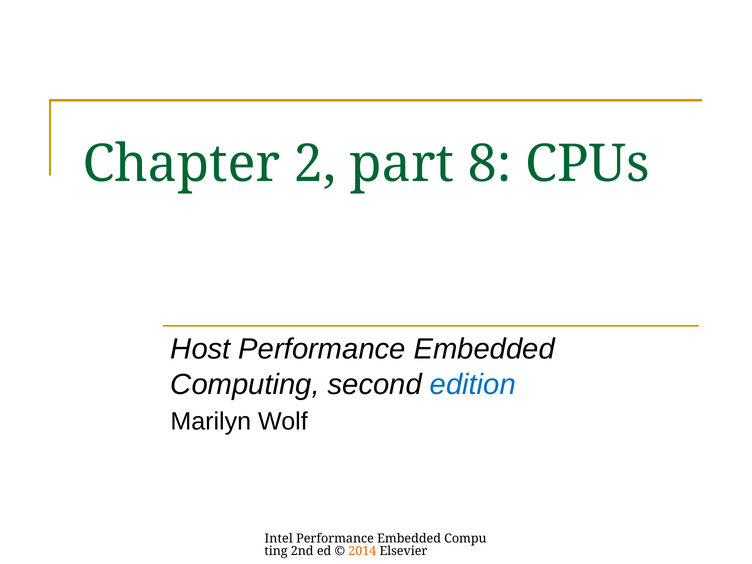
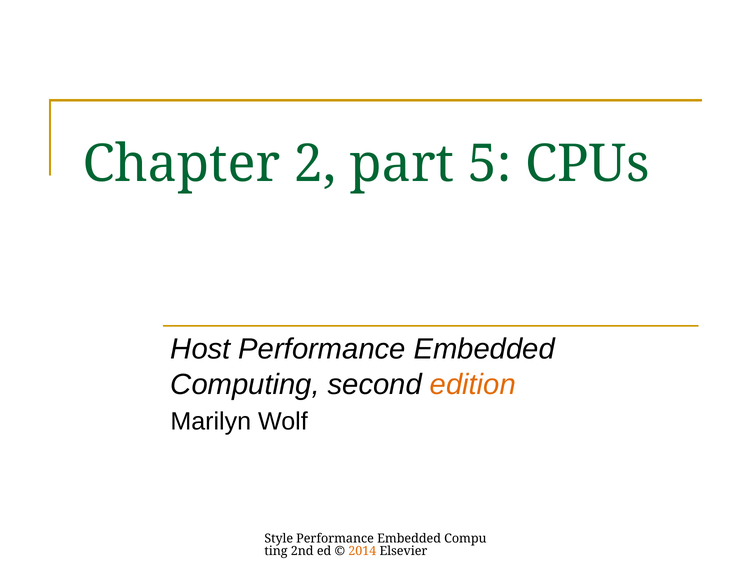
8: 8 -> 5 (490, 164)
edition colour: blue -> orange (473, 384)
Intel: Intel -> Style (279, 539)
